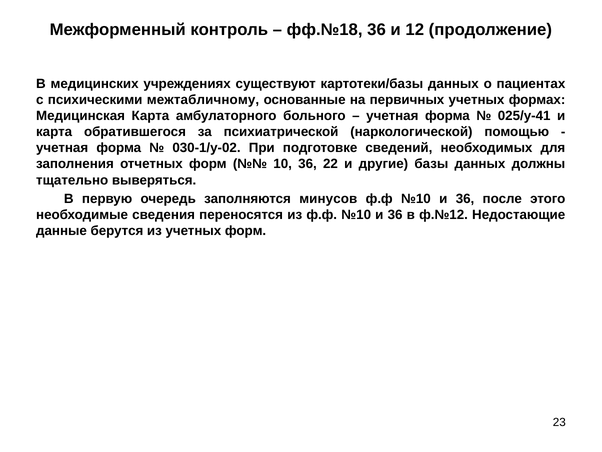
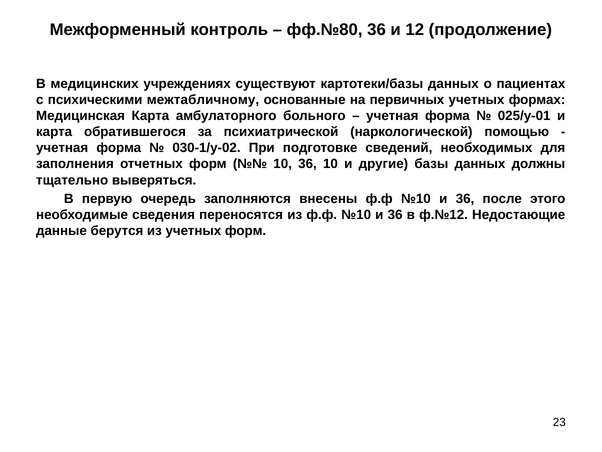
фф.№18: фф.№18 -> фф.№80 (325, 30)
025/у-41: 025/у-41 -> 025/у-01 (524, 116)
36 22: 22 -> 10 (330, 164)
минусов: минусов -> внесены (328, 199)
